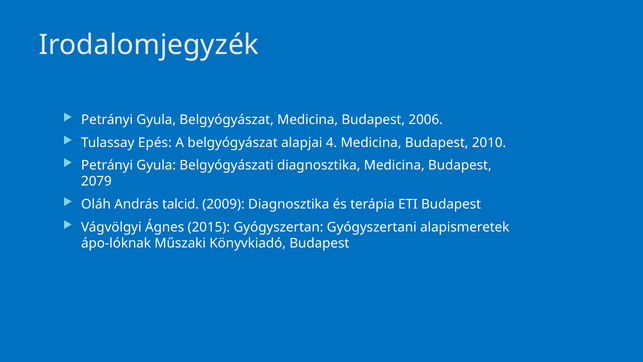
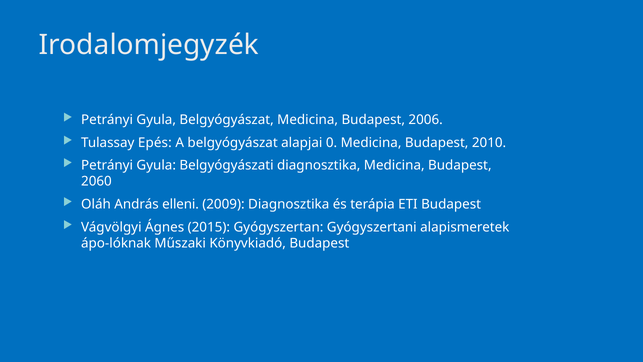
4: 4 -> 0 (332, 142)
2079: 2079 -> 2060 (96, 181)
talcid: talcid -> elleni (181, 204)
